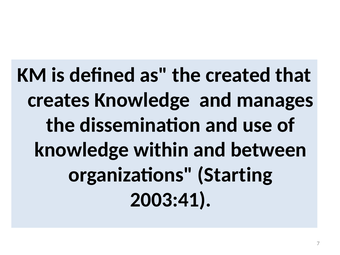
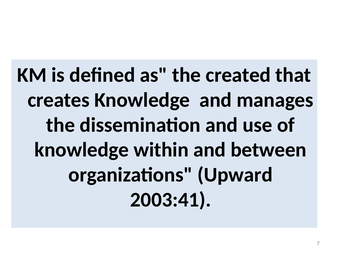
Starting: Starting -> Upward (235, 175)
